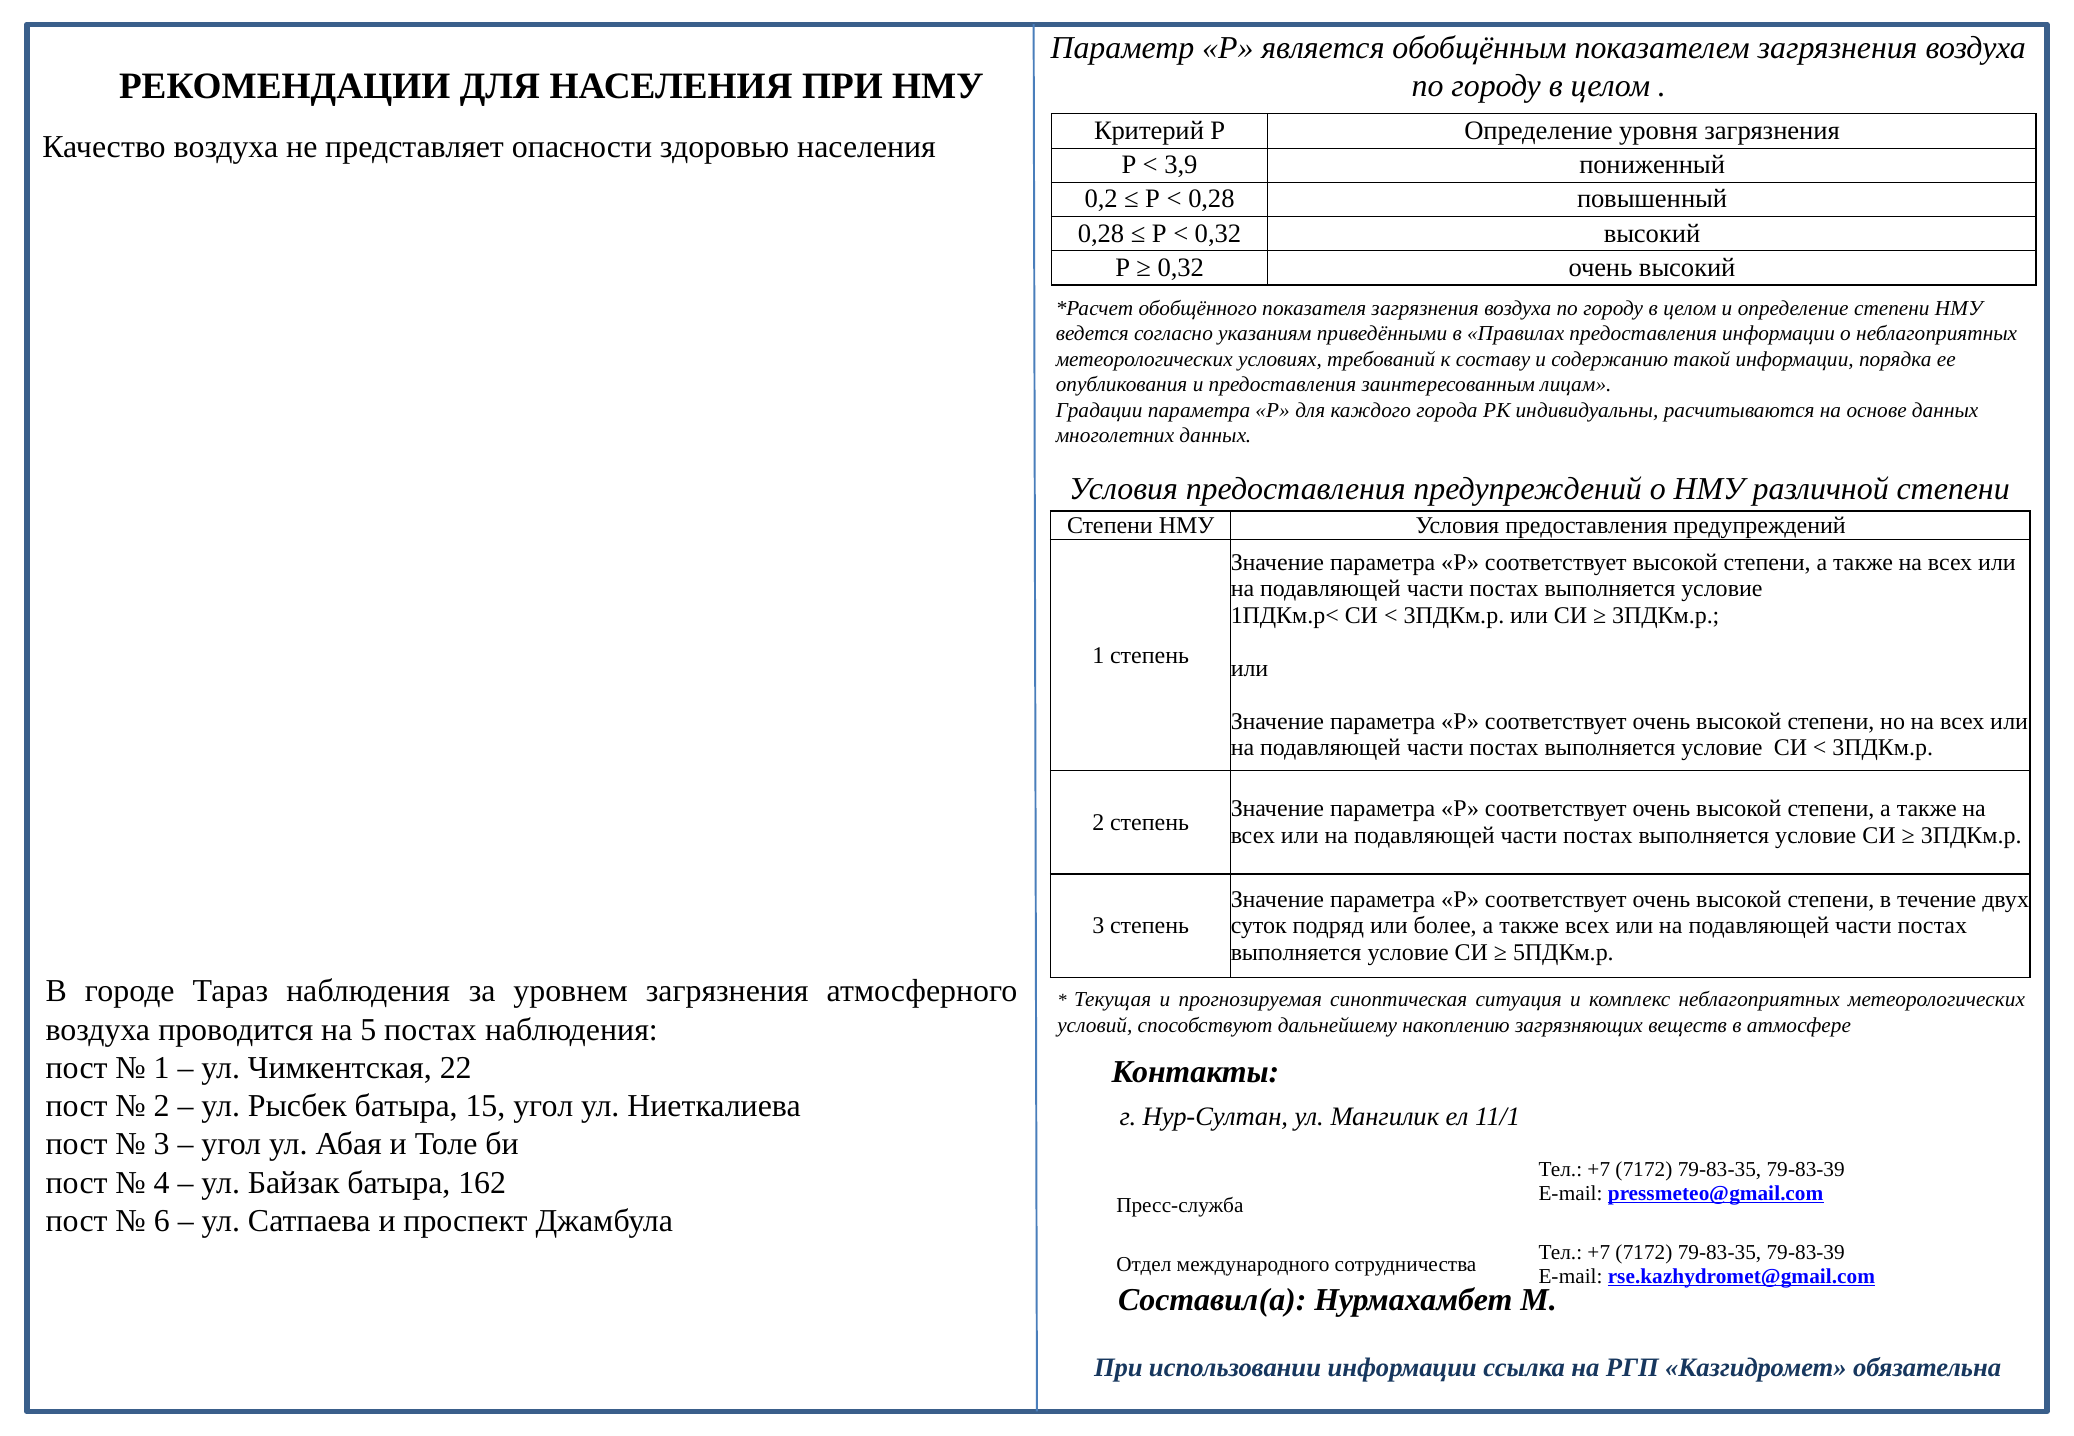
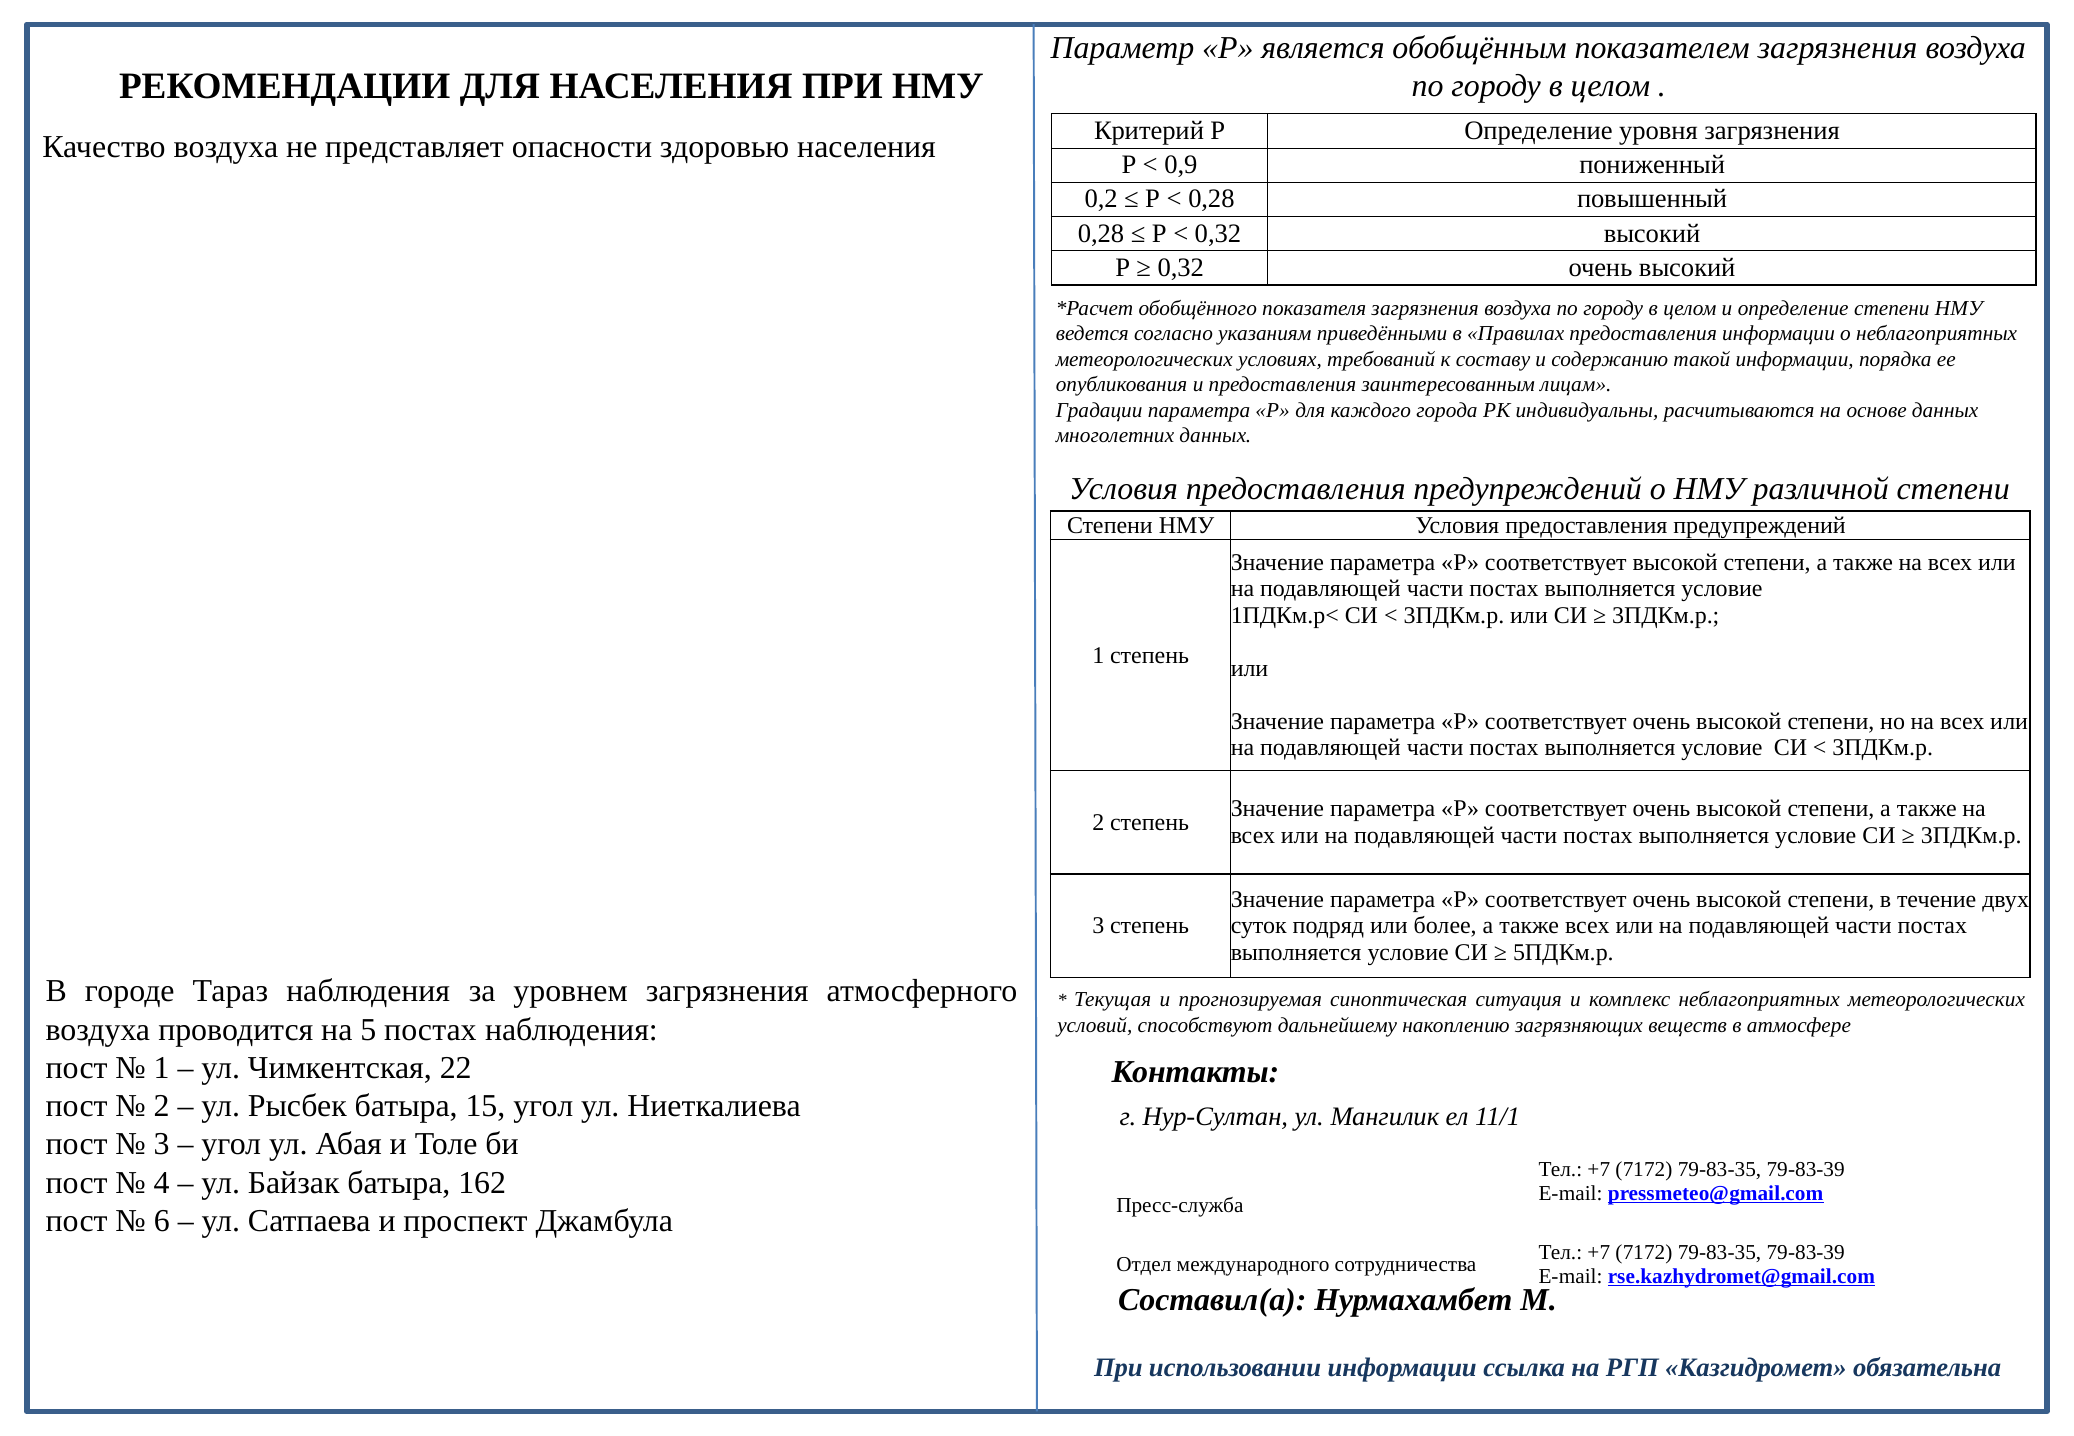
3,9: 3,9 -> 0,9 (1181, 165)
